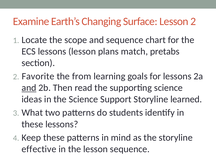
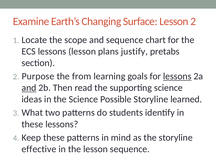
match: match -> justify (134, 51)
Favorite: Favorite -> Purpose (38, 76)
lessons underline: none -> present (177, 76)
Support: Support -> Possible (116, 99)
